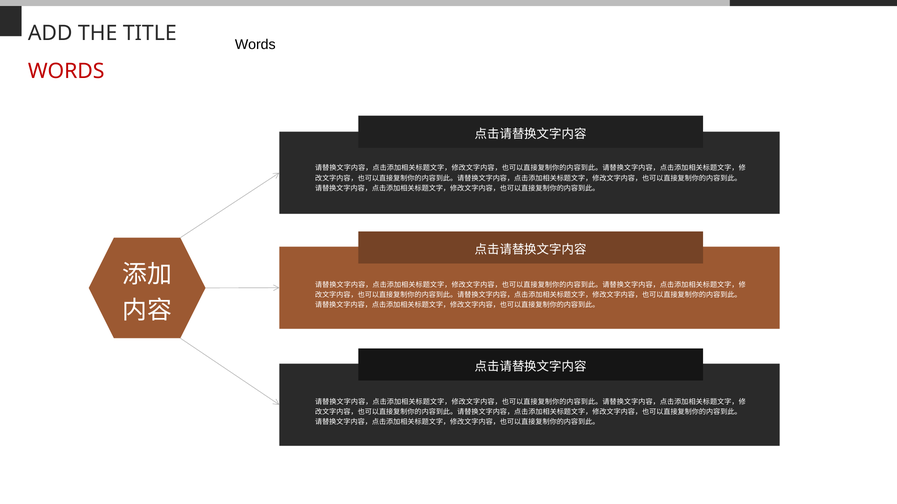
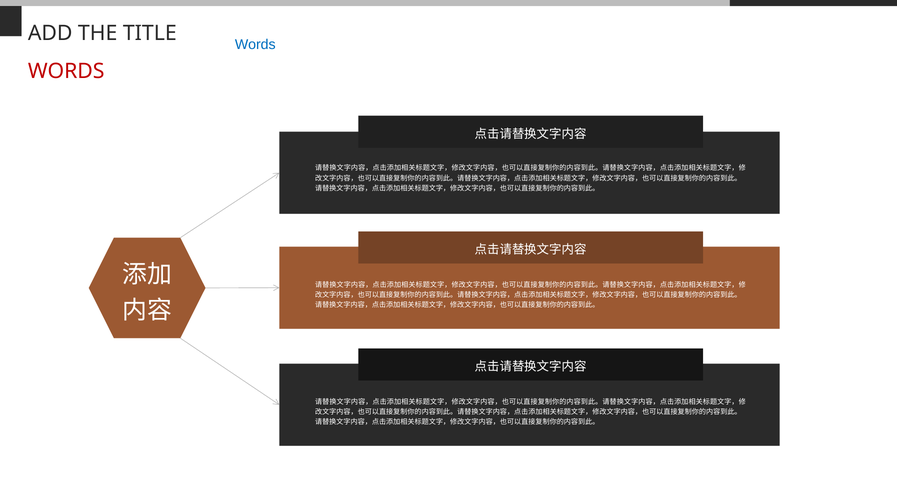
Words colour: black -> blue (255, 45)
